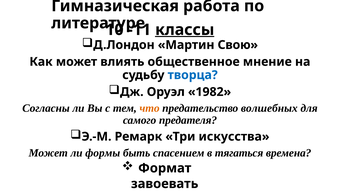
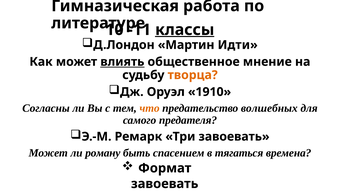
Свою: Свою -> Идти (238, 45)
влиять underline: none -> present (122, 62)
творца colour: blue -> orange (193, 75)
1982: 1982 -> 1910 (210, 92)
Три искусства: искусства -> завоевать (234, 137)
формы: формы -> роману (103, 153)
